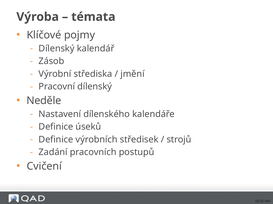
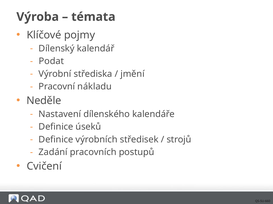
Zásob: Zásob -> Podat (51, 61)
Pracovní dílenský: dílenský -> nákladu (95, 87)
